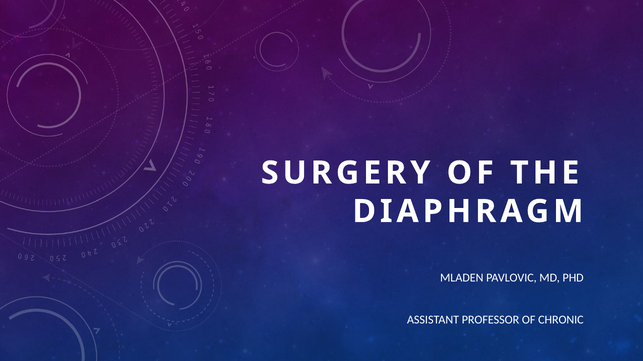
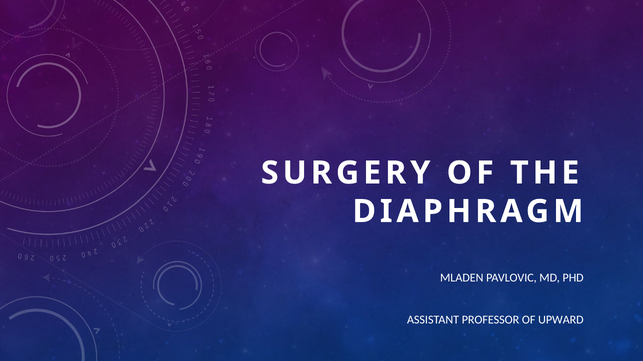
CHRONIC: CHRONIC -> UPWARD (561, 321)
